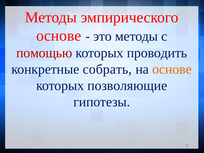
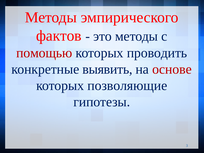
основе: основе -> фактов (59, 36)
собрать: собрать -> выявить (107, 69)
основе colour: orange -> red (172, 69)
